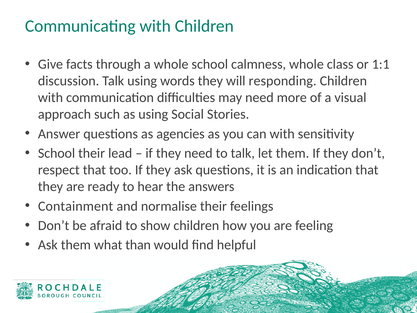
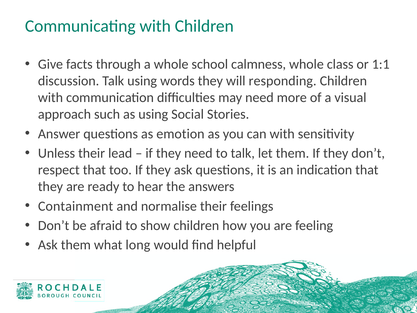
agencies: agencies -> emotion (180, 134)
School: School -> Unless (57, 153)
than: than -> long (138, 245)
